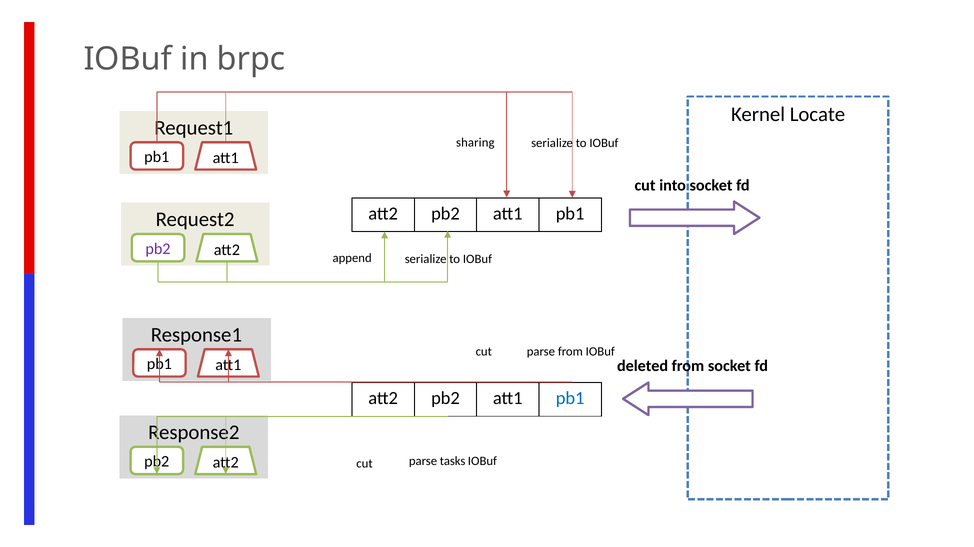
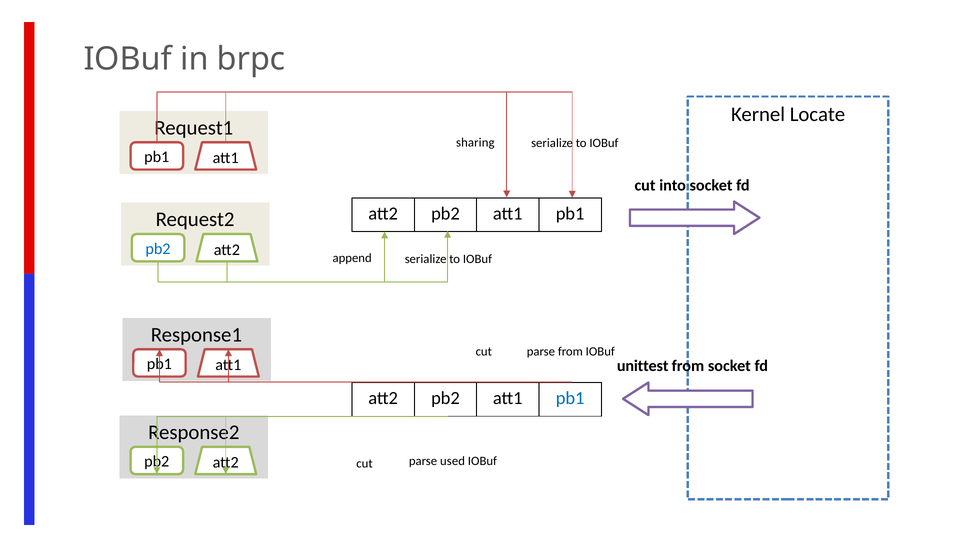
pb2 colour: purple -> blue (158, 249)
deleted: deleted -> unittest (643, 366)
tasks: tasks -> used (453, 462)
